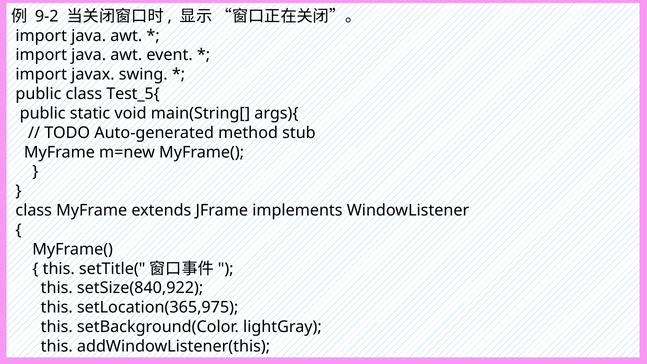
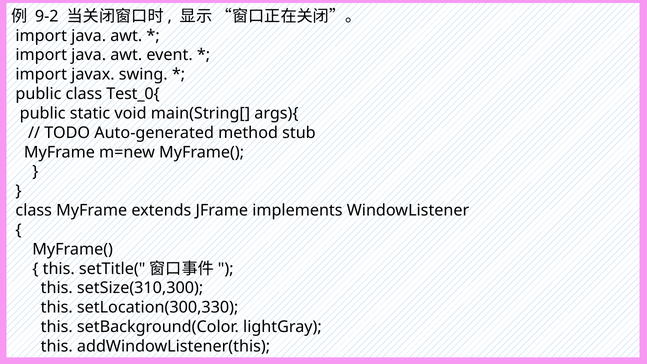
Test_5{: Test_5{ -> Test_0{ (133, 94)
setSize(840,922: setSize(840,922 -> setSize(310,300 (140, 288)
setLocation(365,975: setLocation(365,975 -> setLocation(300,330 (158, 307)
